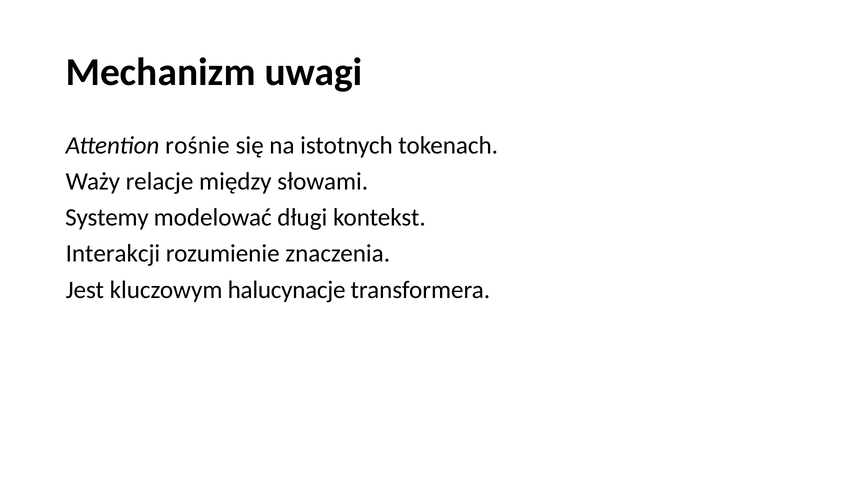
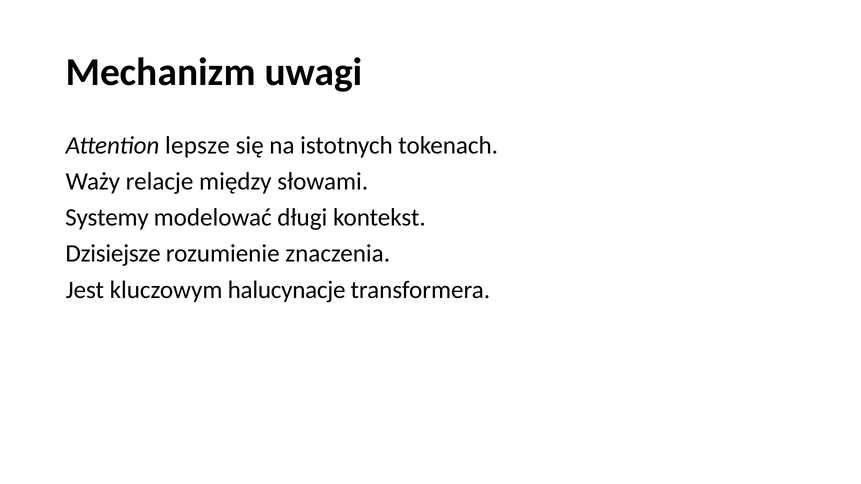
rośnie: rośnie -> lepsze (197, 146)
Interakcji: Interakcji -> Dzisiejsze (113, 254)
